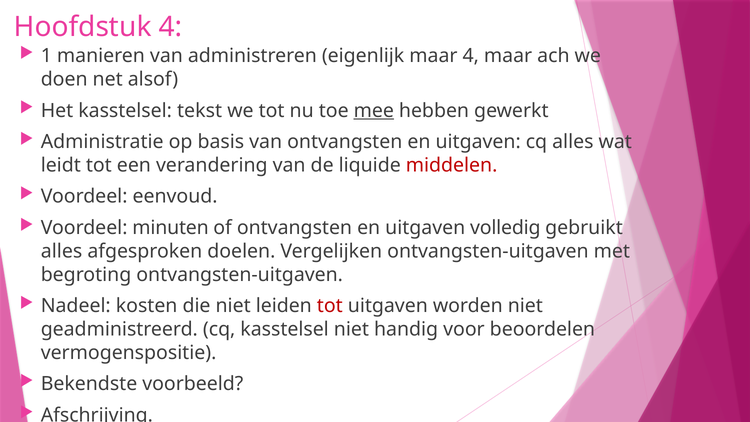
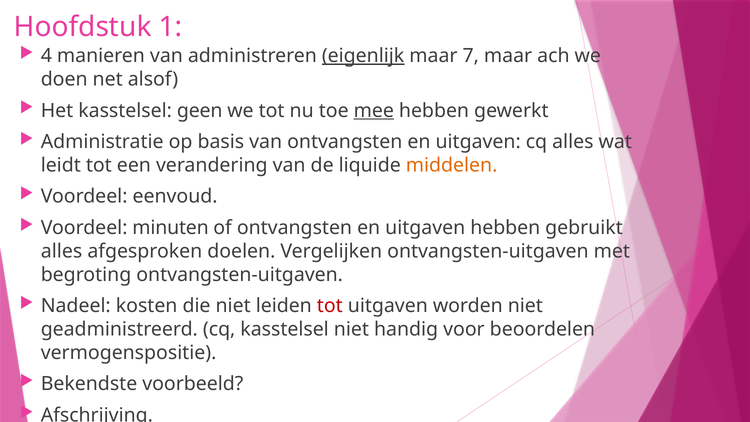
Hoofdstuk 4: 4 -> 1 (171, 27)
1: 1 -> 4 (46, 56)
eigenlijk underline: none -> present (363, 56)
maar 4: 4 -> 7 (471, 56)
tekst: tekst -> geen (200, 111)
middelen colour: red -> orange (452, 165)
uitgaven volledig: volledig -> hebben (505, 228)
